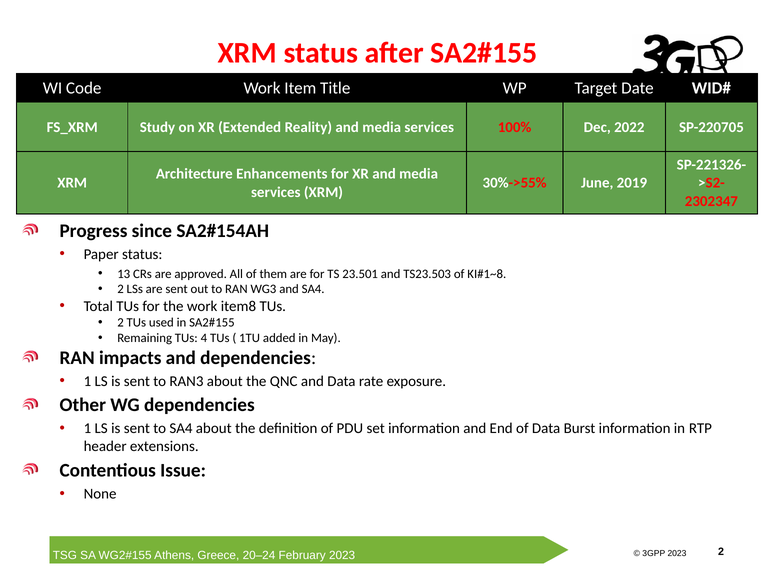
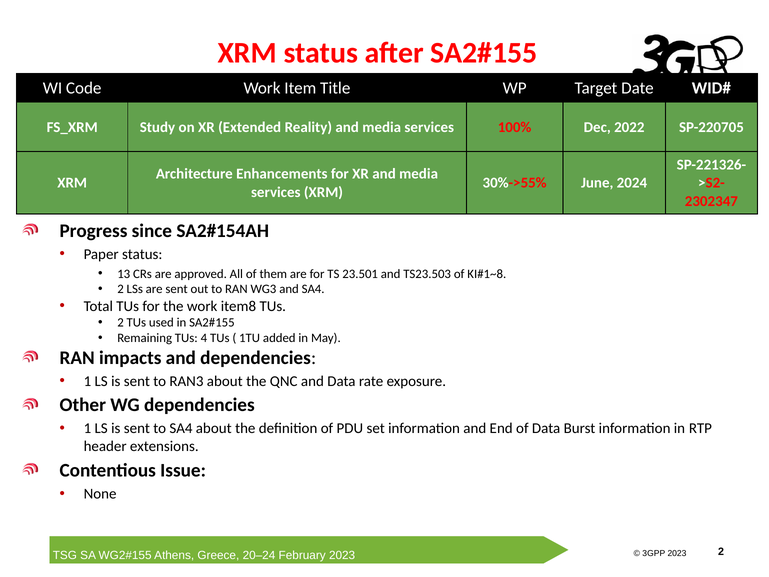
2019: 2019 -> 2024 (632, 183)
